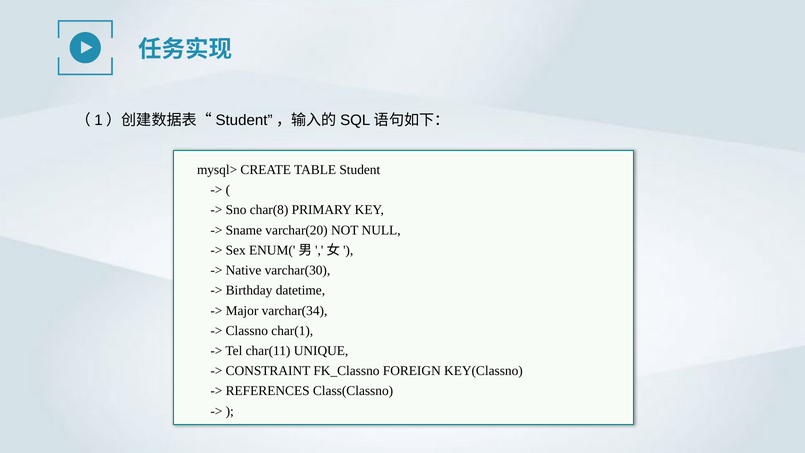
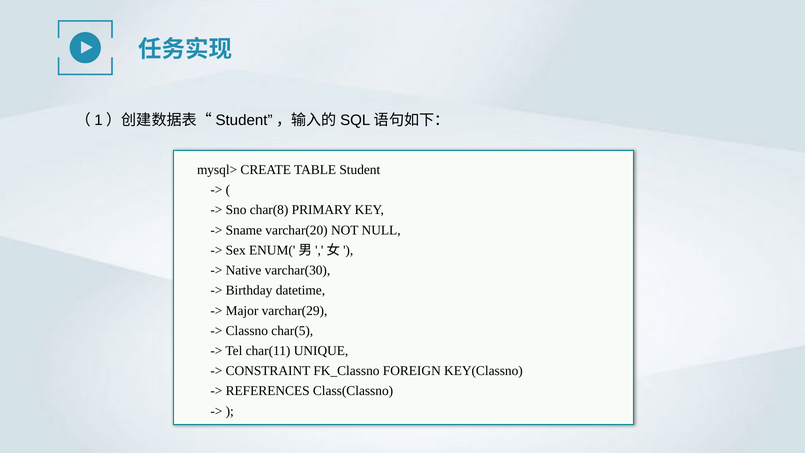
varchar(34: varchar(34 -> varchar(29 (295, 310)
char(1: char(1 -> char(5 (292, 331)
